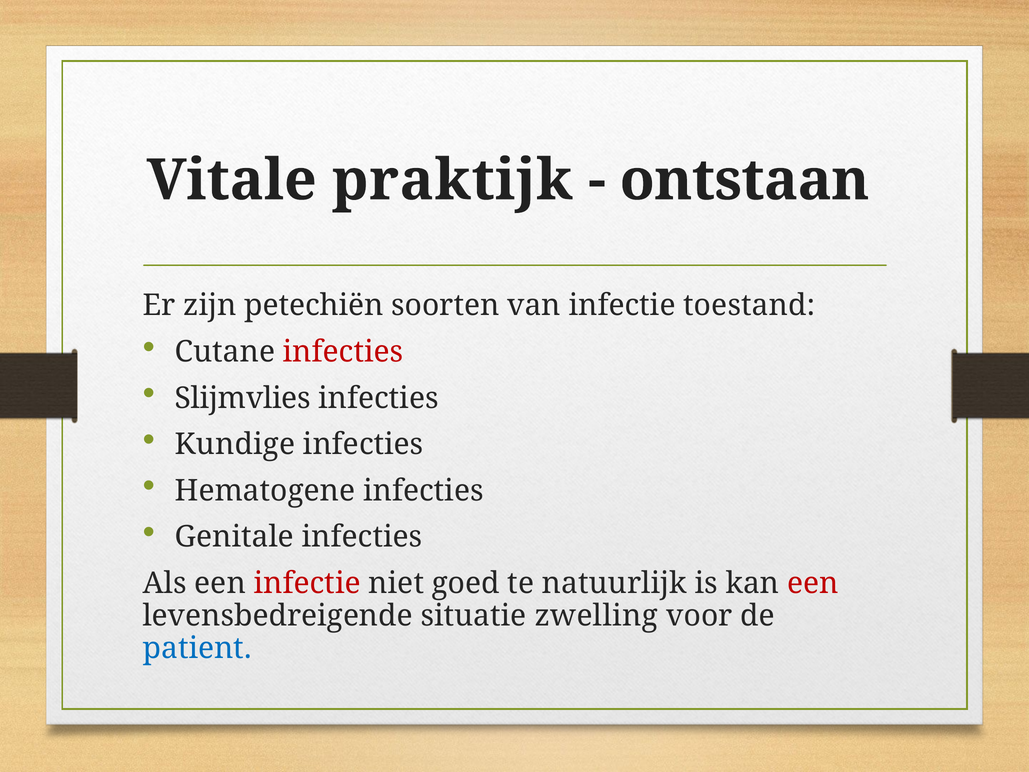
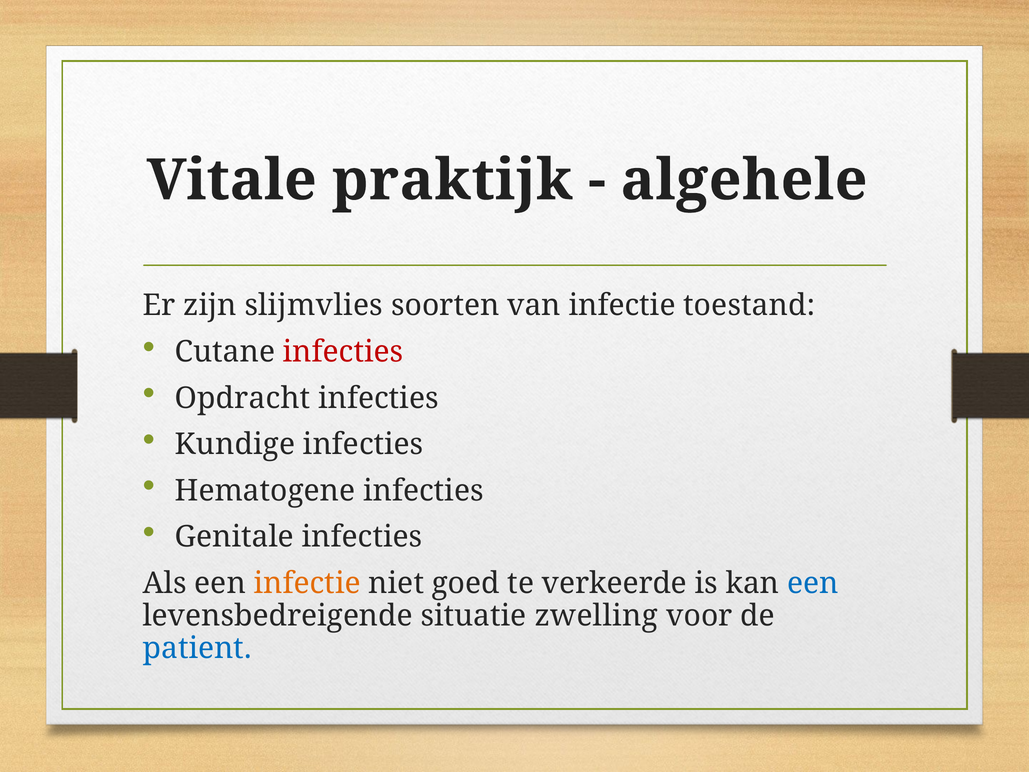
ontstaan: ontstaan -> algehele (744, 180)
petechiën: petechiën -> slijmvlies (314, 305)
Slijmvlies: Slijmvlies -> Opdracht (243, 398)
infectie colour: red -> orange (307, 583)
natuurlijk: natuurlijk -> verkeerde (614, 583)
een colour: red -> blue (813, 583)
